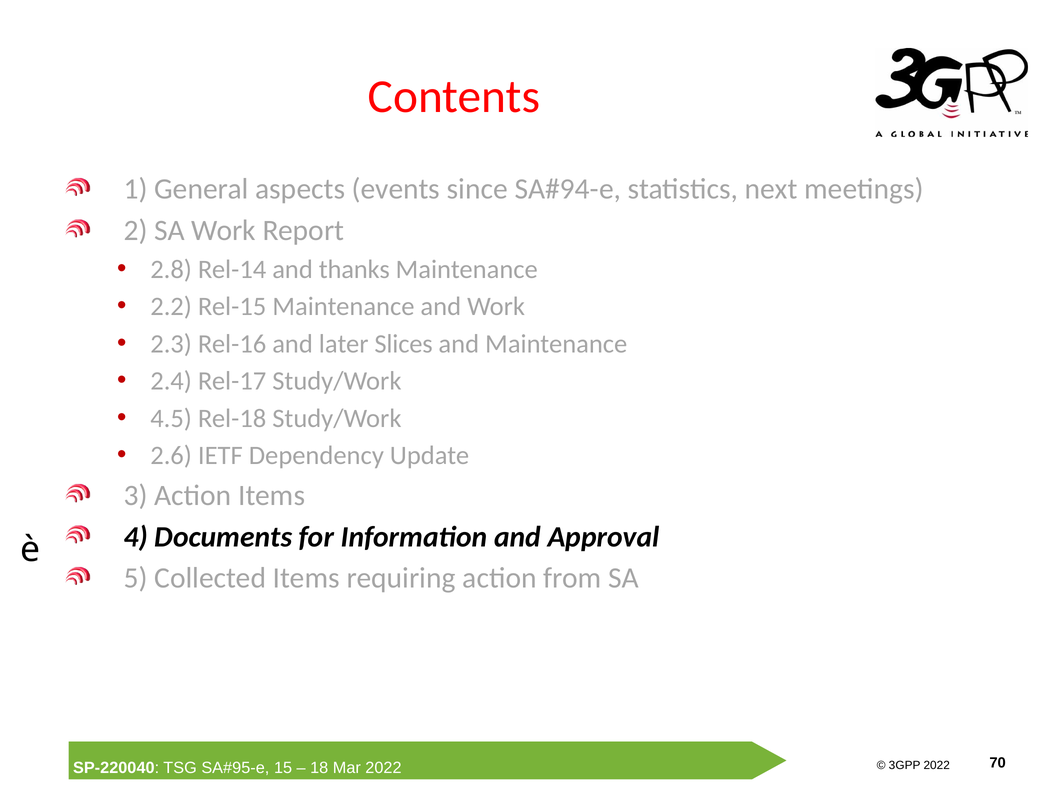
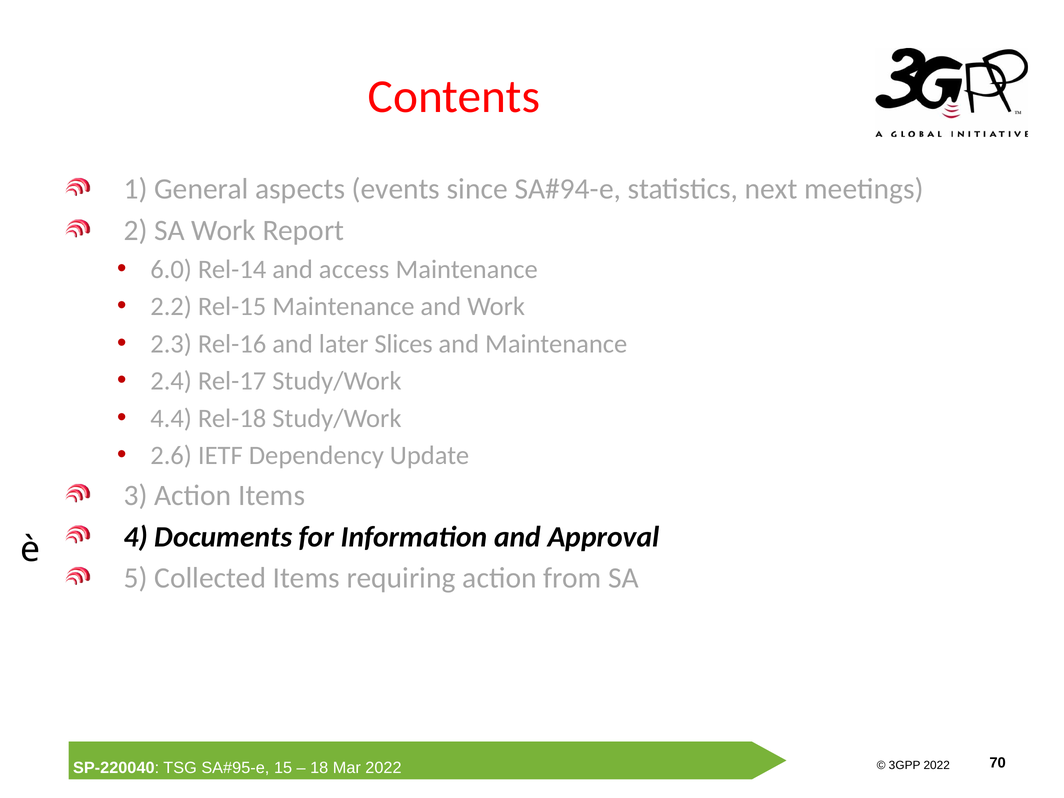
2.8: 2.8 -> 6.0 (171, 269)
thanks: thanks -> access (354, 269)
4.5: 4.5 -> 4.4 (171, 418)
